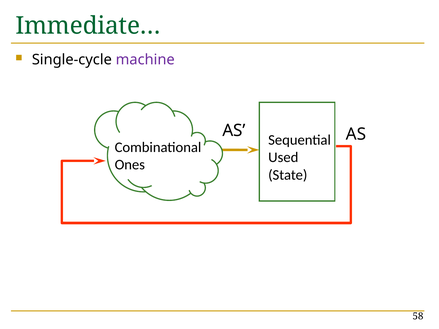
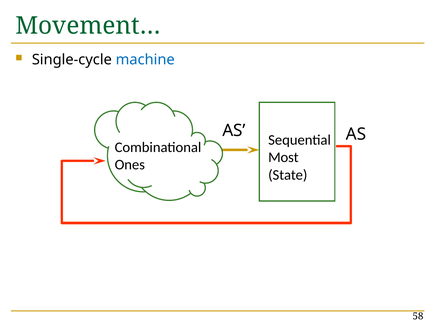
Immediate…: Immediate… -> Movement… (88, 26)
machine colour: purple -> blue (145, 60)
Used: Used -> Most (283, 158)
